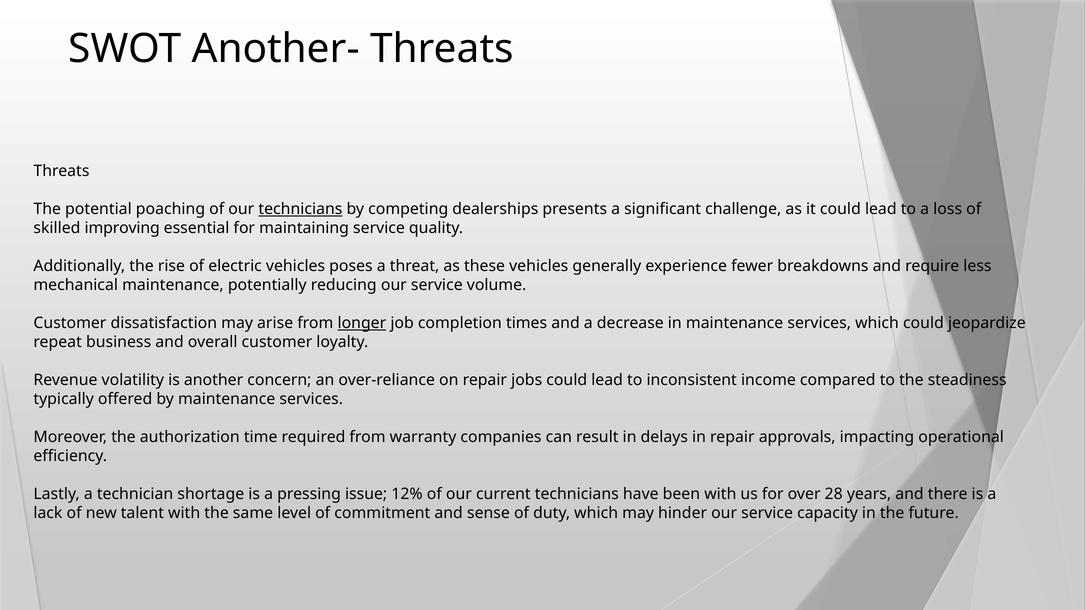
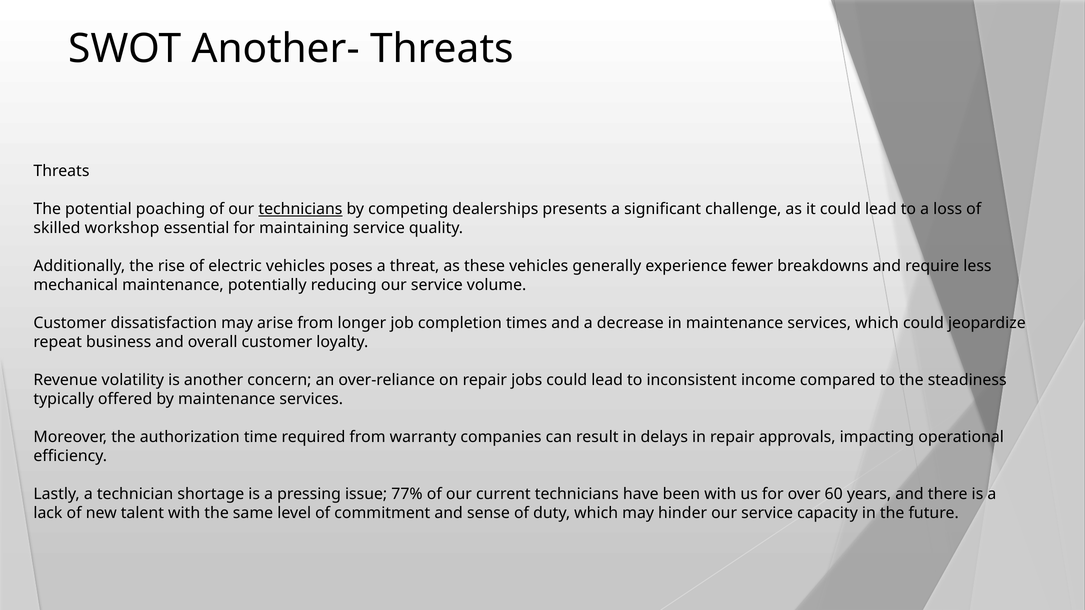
improving: improving -> workshop (122, 228)
longer underline: present -> none (362, 323)
12%: 12% -> 77% (407, 494)
28: 28 -> 60 (834, 494)
